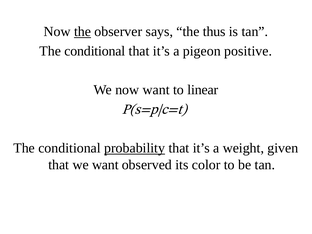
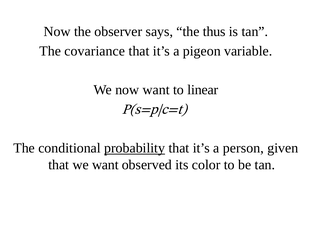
the underline: present -> none (82, 32)
conditional: conditional -> covariance (95, 51)
positive: positive -> variable (248, 51)
weight: weight -> person (243, 148)
